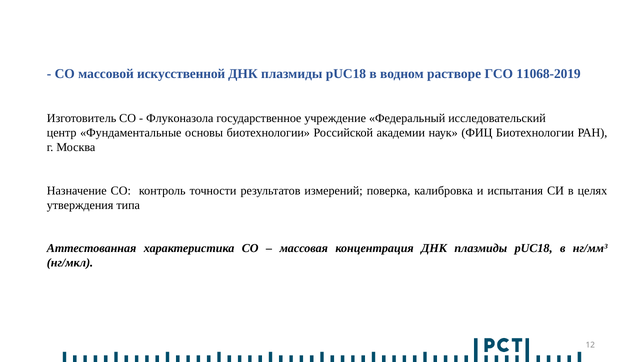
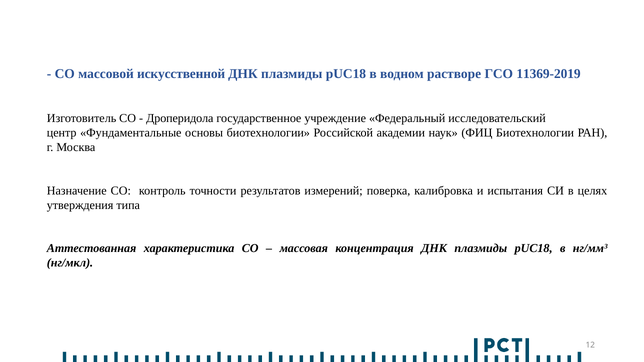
11068-2019: 11068-2019 -> 11369-2019 (549, 74)
Флуконазола: Флуконазола -> Дроперидола (180, 118)
